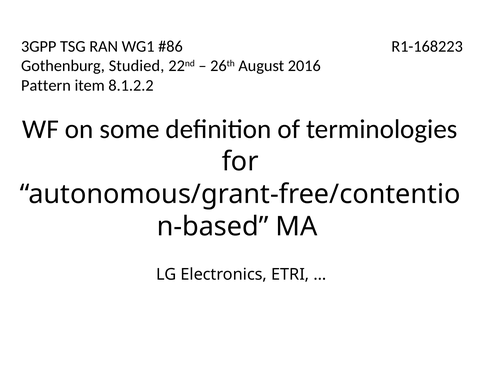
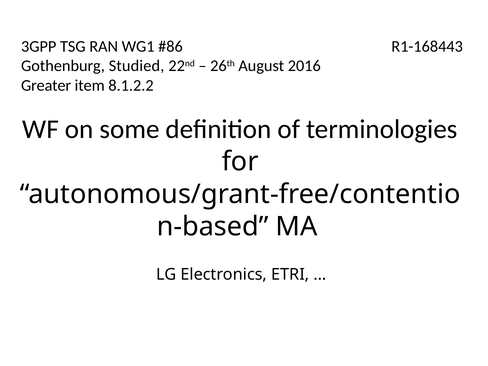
R1-168223: R1-168223 -> R1-168443 (427, 46)
Pattern: Pattern -> Greater (46, 85)
